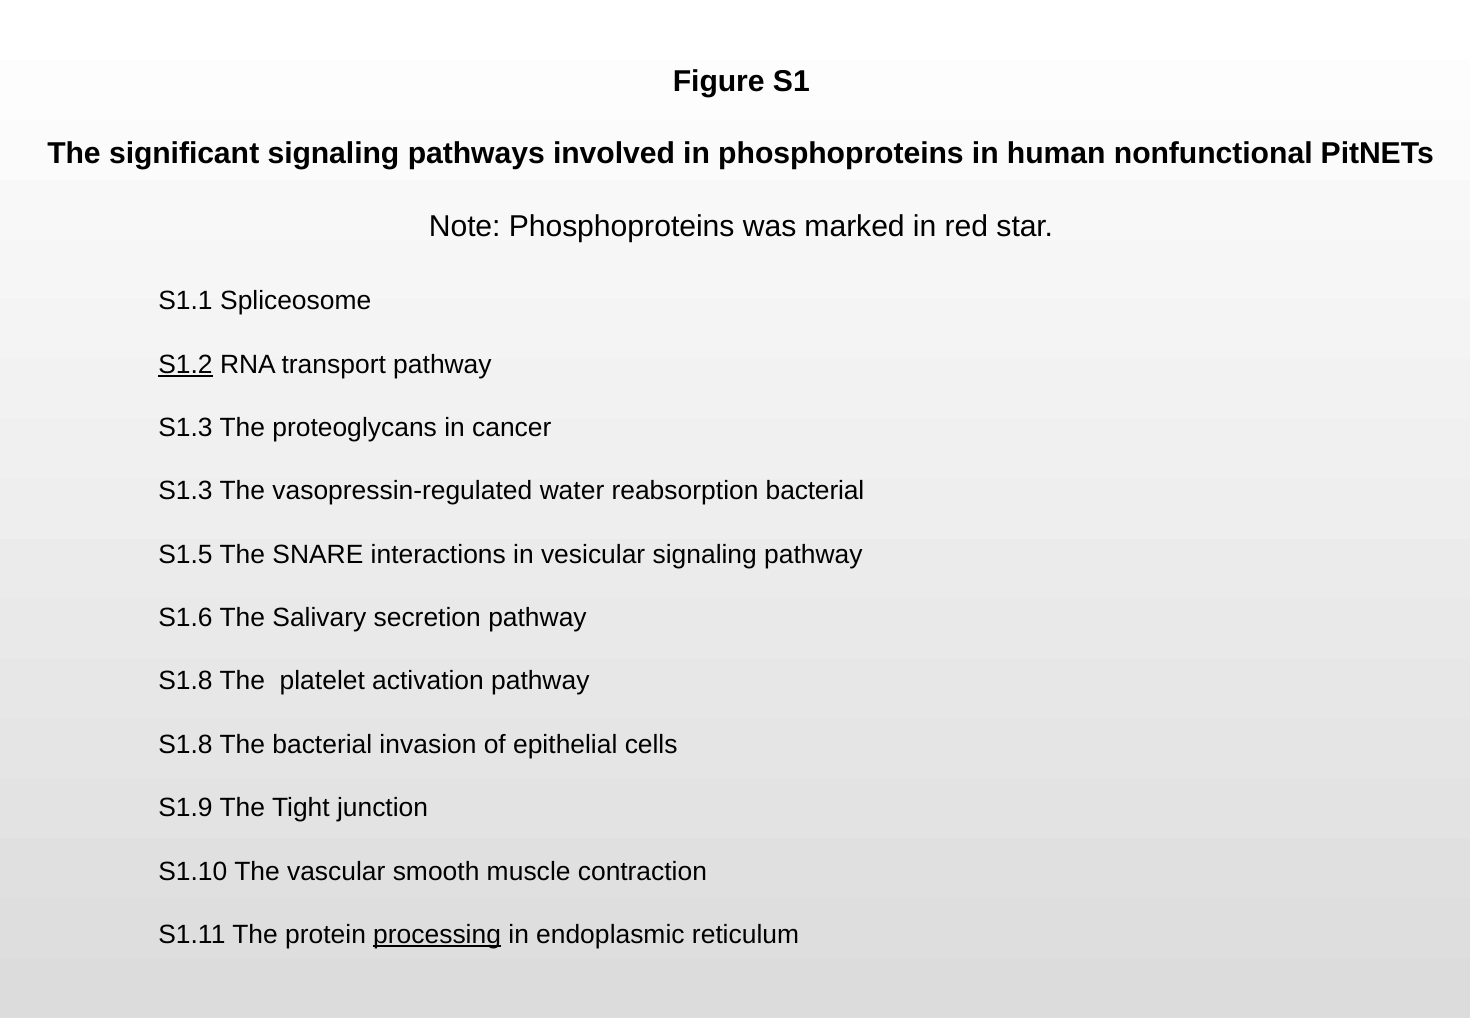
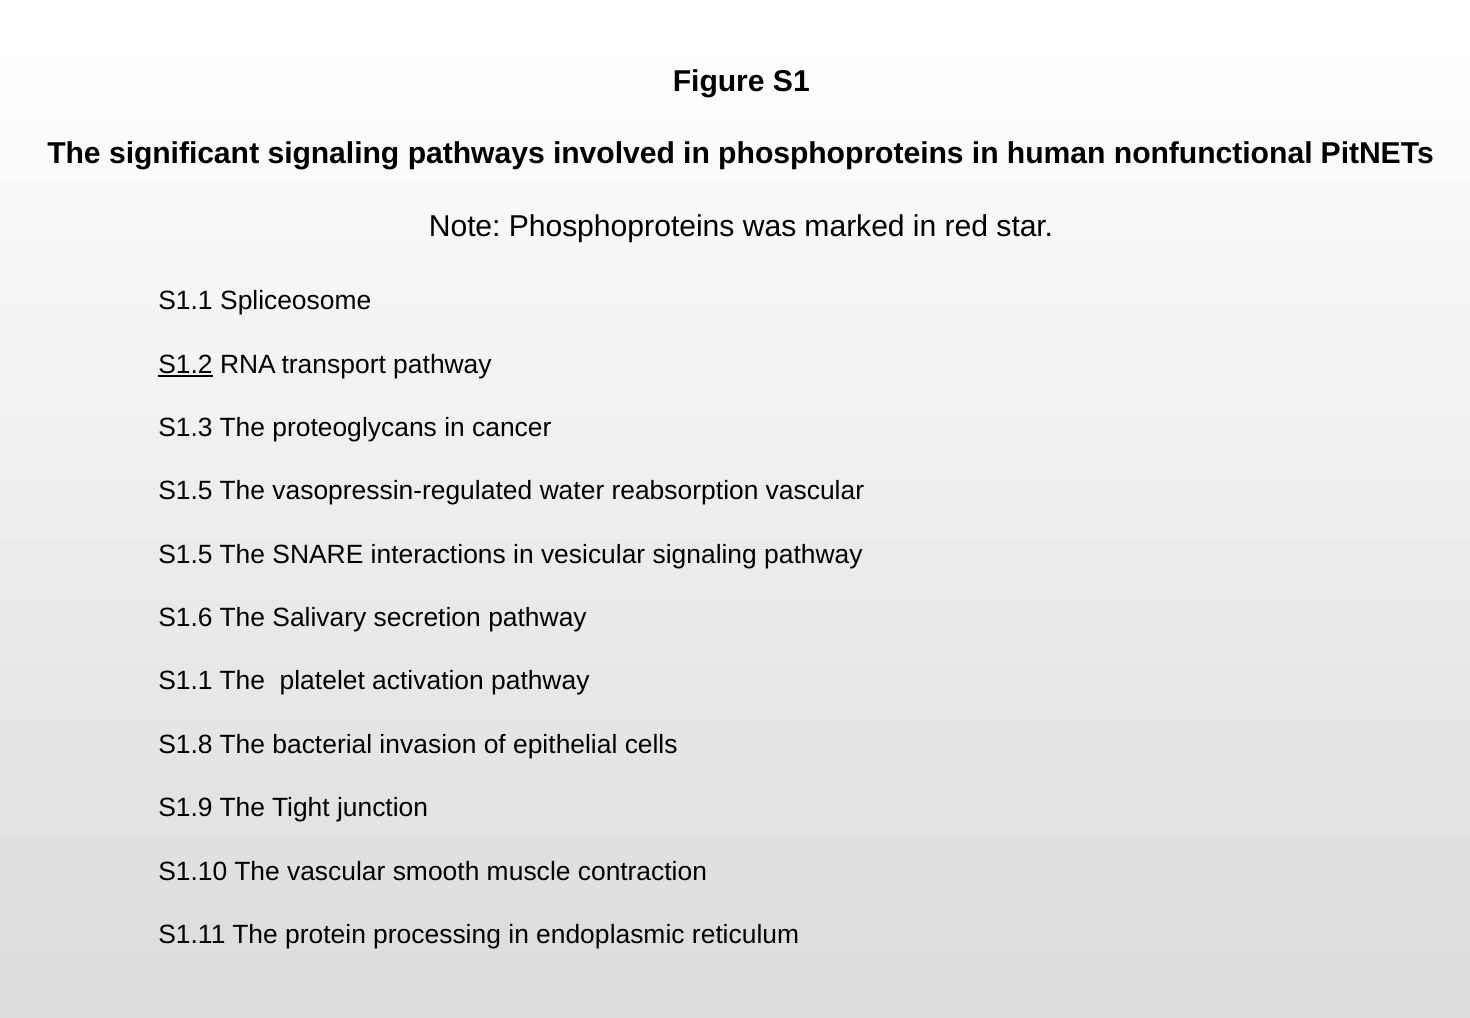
S1.3: S1.3 -> S1.5 (186, 491)
reabsorption bacterial: bacterial -> vascular (815, 491)
S1.8: S1.8 -> S1.1 (186, 681)
processing underline: present -> none (437, 935)
